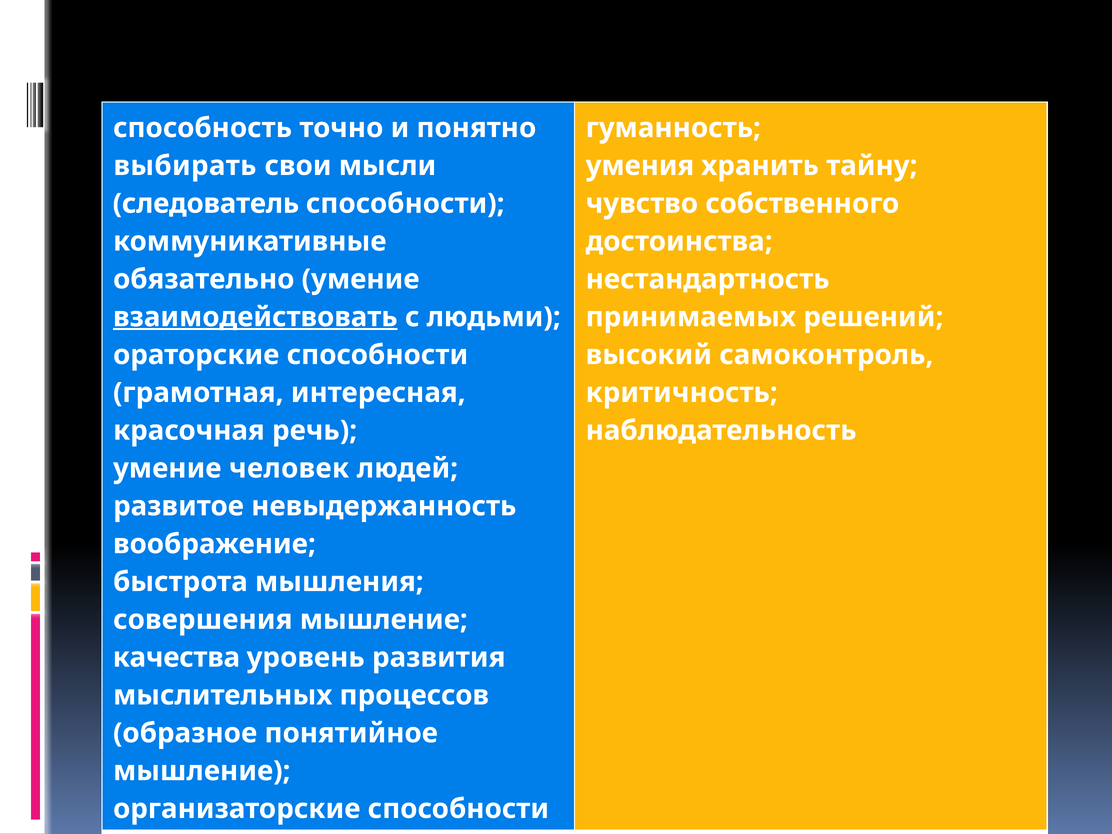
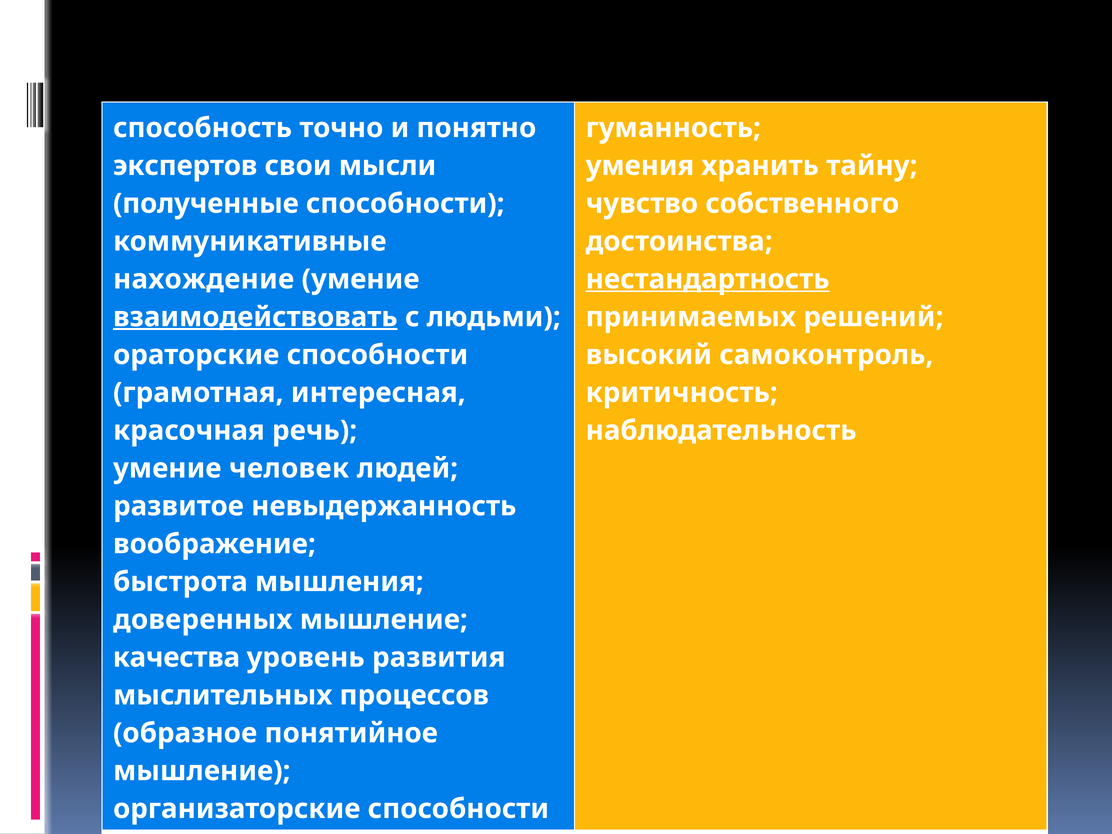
выбирать: выбирать -> экспертов (185, 166)
следователь: следователь -> полученные (206, 204)
обязательно: обязательно -> нахождение (204, 279)
нестандартность underline: none -> present (708, 279)
совершения: совершения -> доверенных (203, 620)
